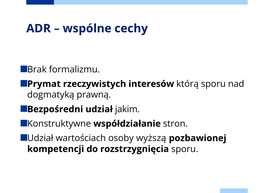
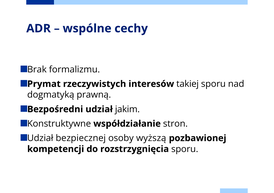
którą: którą -> takiej (188, 84)
wartościach: wartościach -> bezpiecznej (81, 139)
